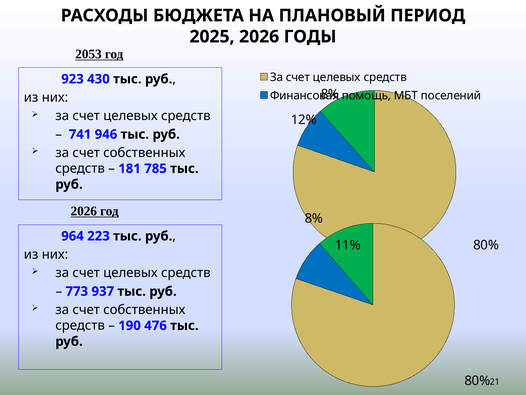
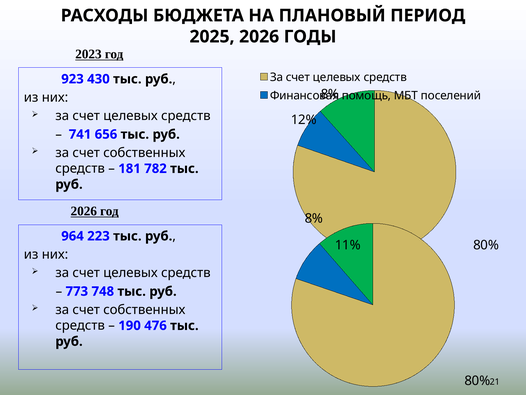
2053: 2053 -> 2023 (88, 54)
946: 946 -> 656 (106, 134)
785: 785 -> 782 (156, 168)
937: 937 -> 748 (103, 291)
